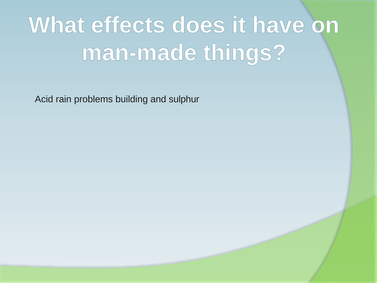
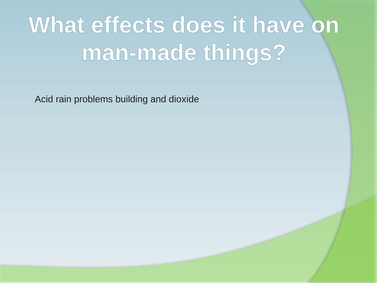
sulphur: sulphur -> dioxide (184, 99)
